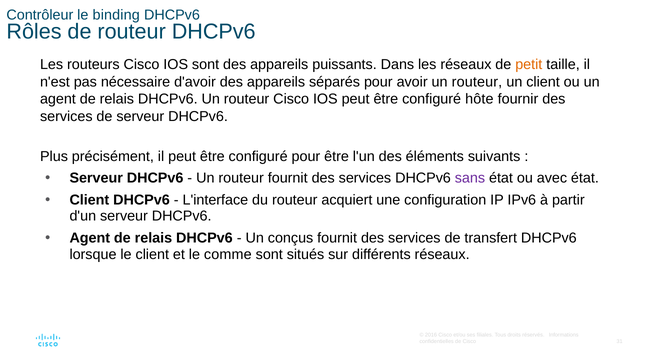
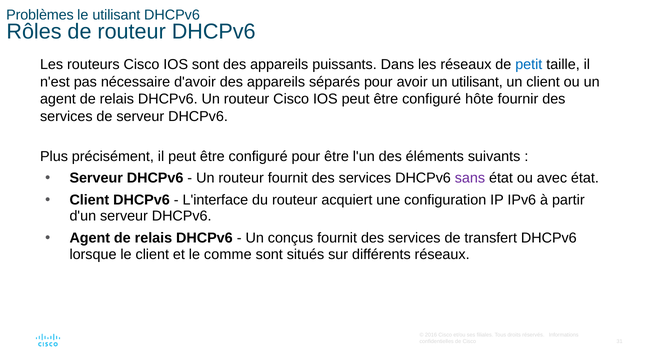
Contrôleur: Contrôleur -> Problèmes (40, 15)
le binding: binding -> utilisant (116, 15)
petit colour: orange -> blue (529, 65)
avoir un routeur: routeur -> utilisant (477, 82)
